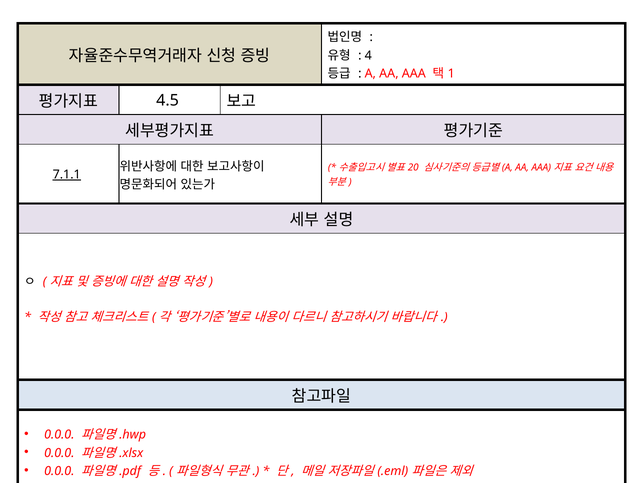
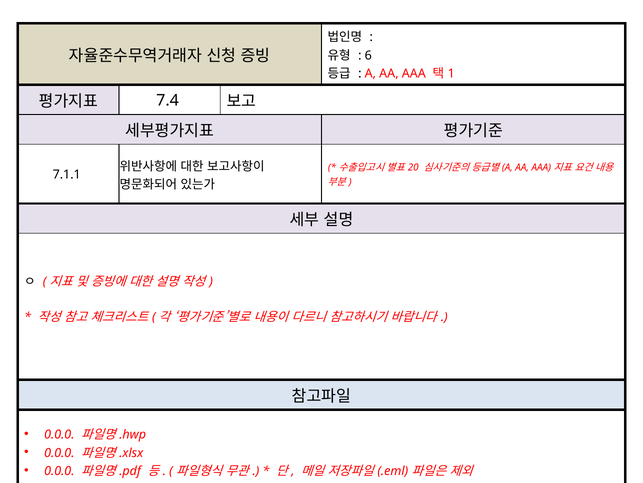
4: 4 -> 6 (368, 55)
4.5: 4.5 -> 7.4 (168, 100)
7.1.1 underline: present -> none (67, 174)
